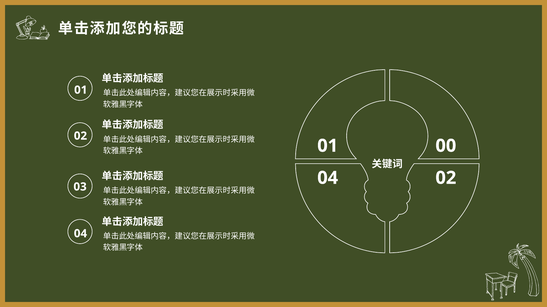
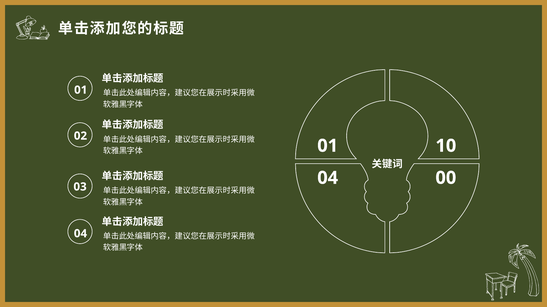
00: 00 -> 10 (446, 146)
04 02: 02 -> 00 (446, 178)
